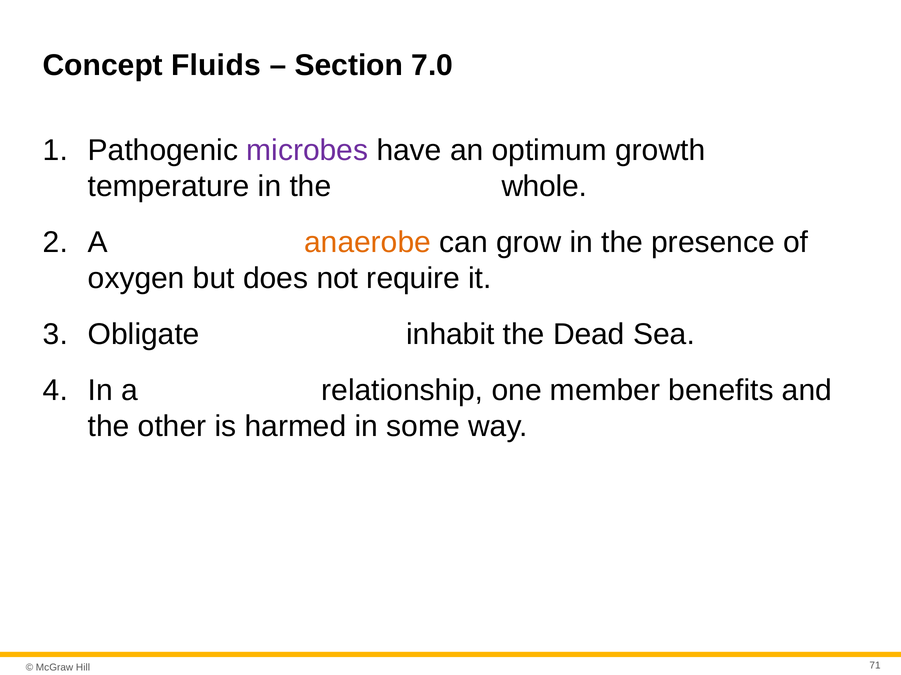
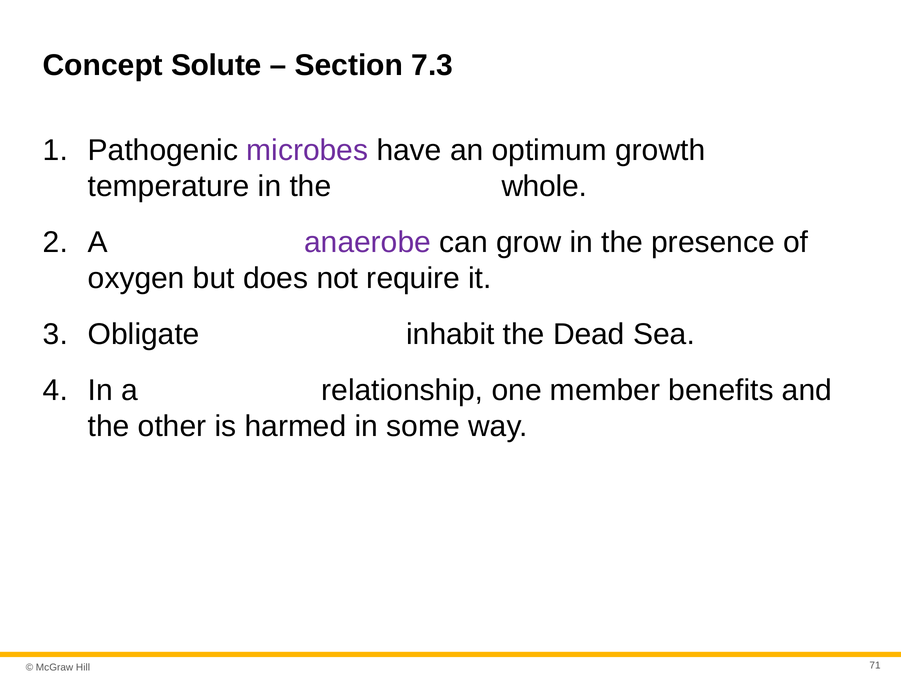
Fluids: Fluids -> Solute (216, 66)
7.0: 7.0 -> 7.3 (432, 66)
anaerobe colour: orange -> purple (368, 243)
